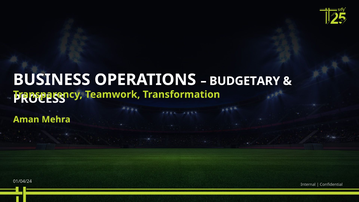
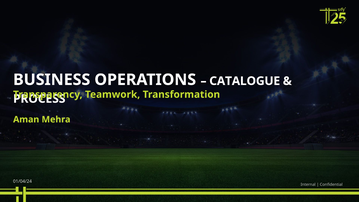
BUDGETARY: BUDGETARY -> CATALOGUE (245, 81)
